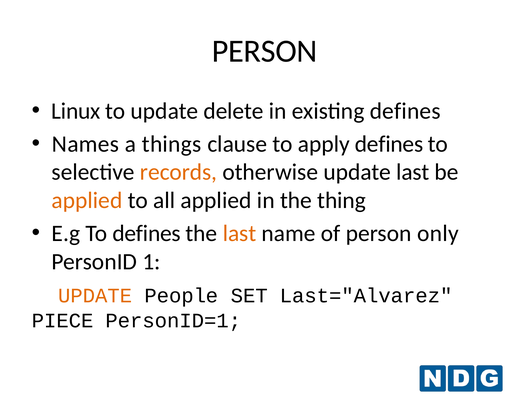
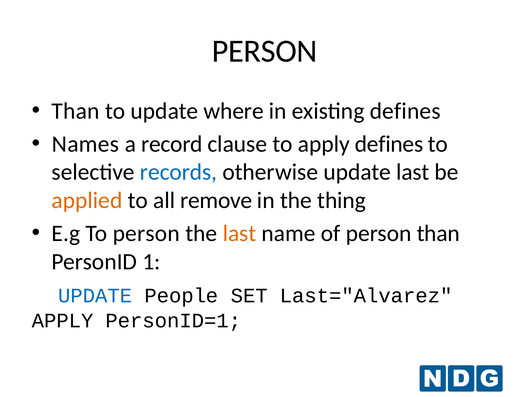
Linux: Linux -> Than (76, 111)
delete: delete -> where (234, 111)
things: things -> record (172, 144)
records colour: orange -> blue (179, 172)
all applied: applied -> remove (216, 200)
To defines: defines -> person (146, 233)
person only: only -> than (438, 233)
UPDATE colour: orange -> blue (95, 295)
PIECE: PIECE -> APPLY (63, 321)
